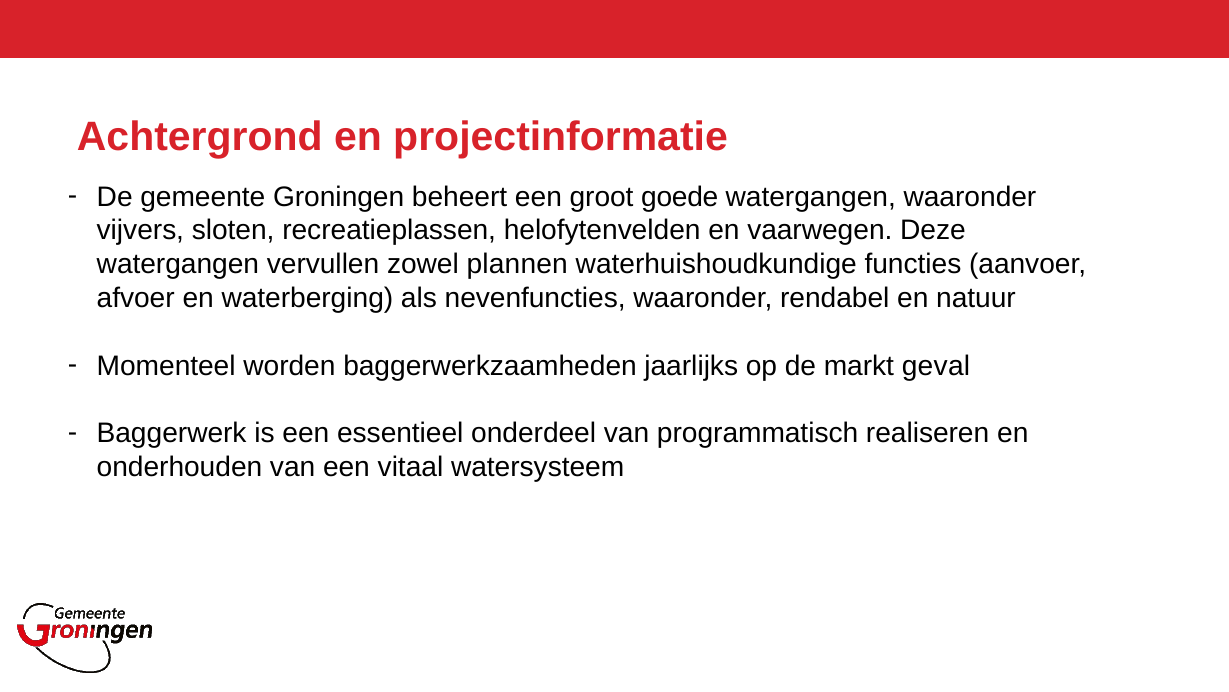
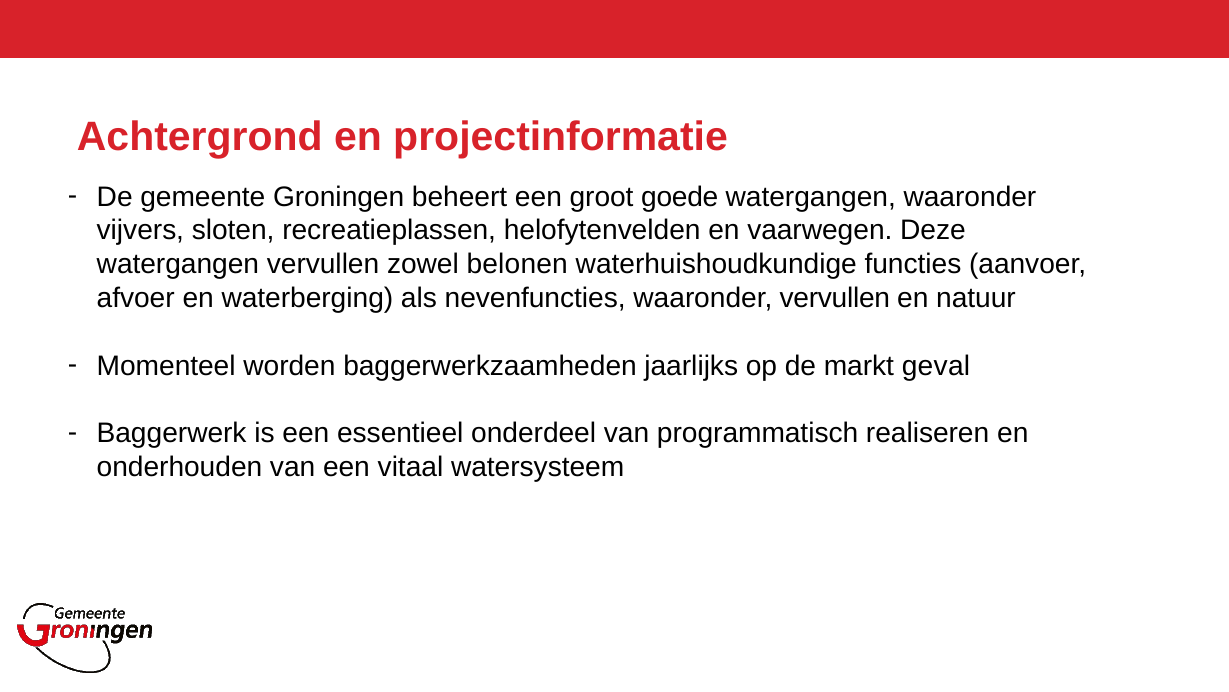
plannen: plannen -> belonen (517, 264)
waaronder rendabel: rendabel -> vervullen (835, 298)
